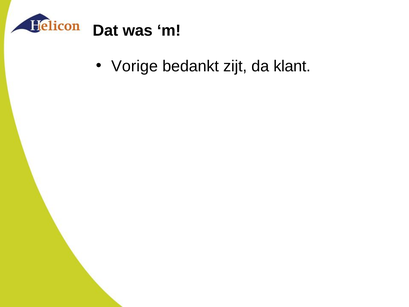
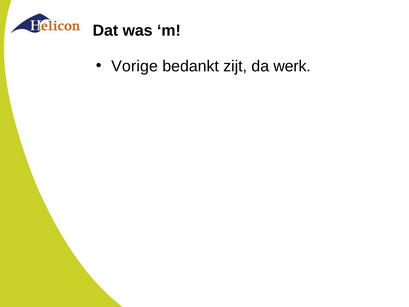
klant: klant -> werk (292, 66)
